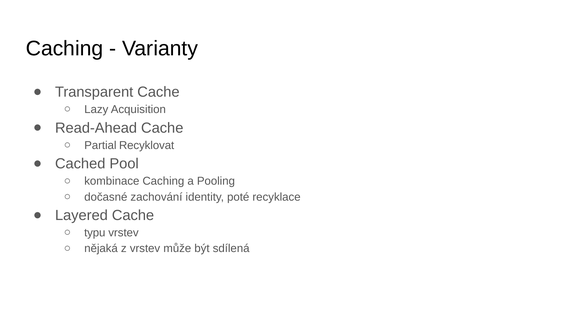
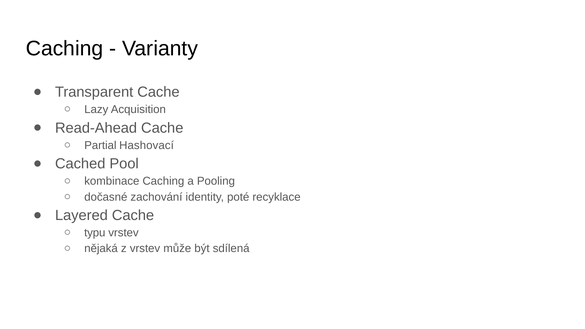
Recyklovat: Recyklovat -> Hashovací (147, 145)
